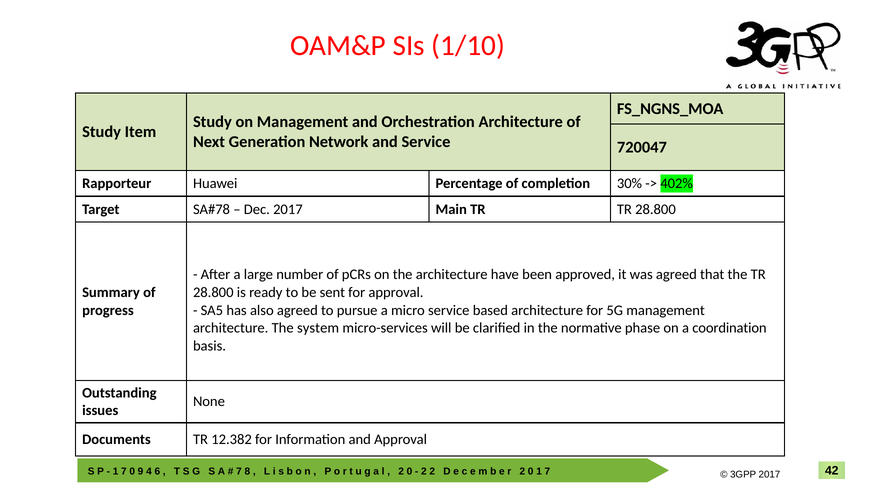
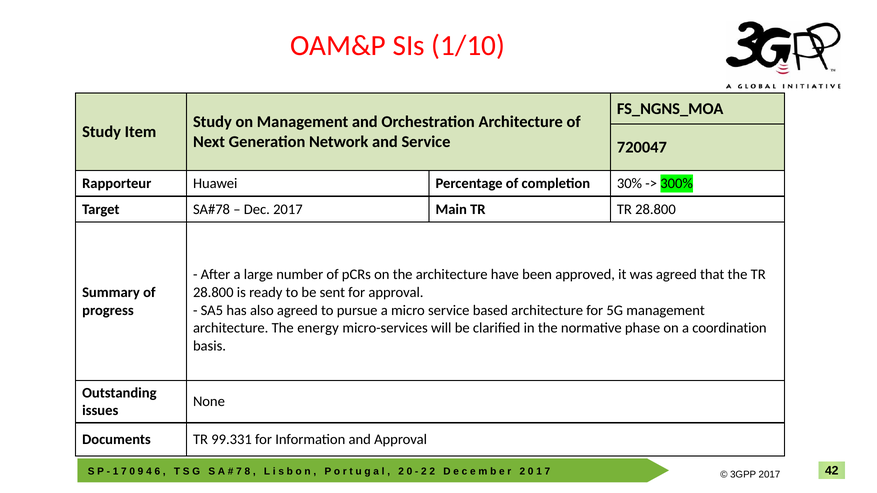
402%: 402% -> 300% (677, 184)
system: system -> energy (318, 328)
12.382: 12.382 -> 99.331 (232, 440)
